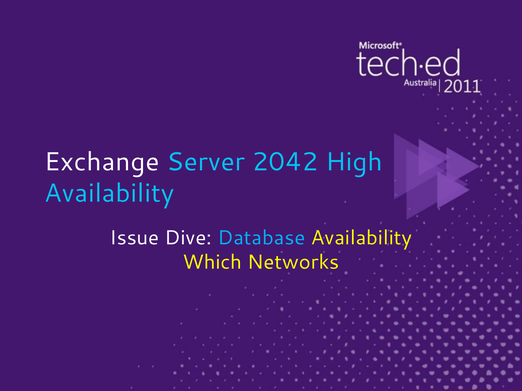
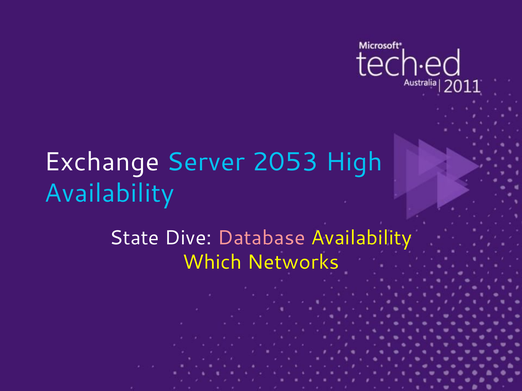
2042: 2042 -> 2053 (285, 162)
Issue: Issue -> State (134, 238)
Database colour: light blue -> pink (261, 238)
